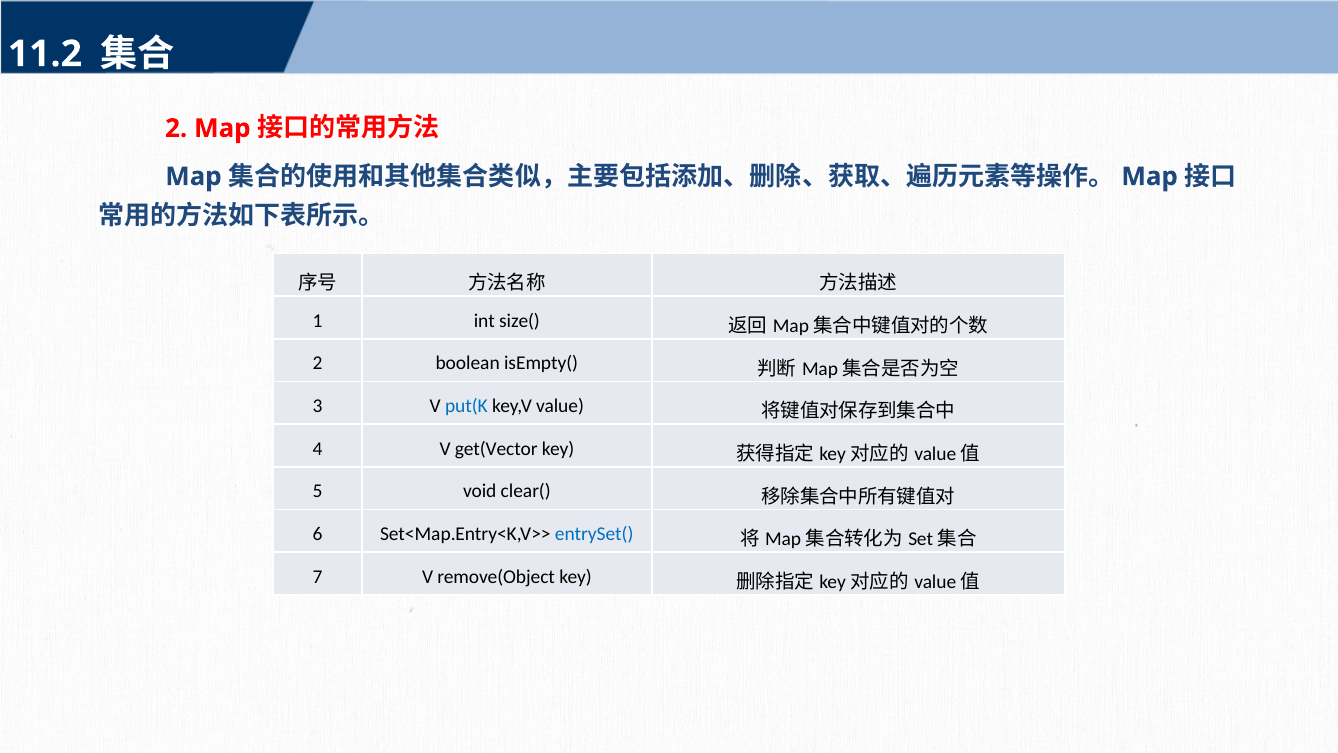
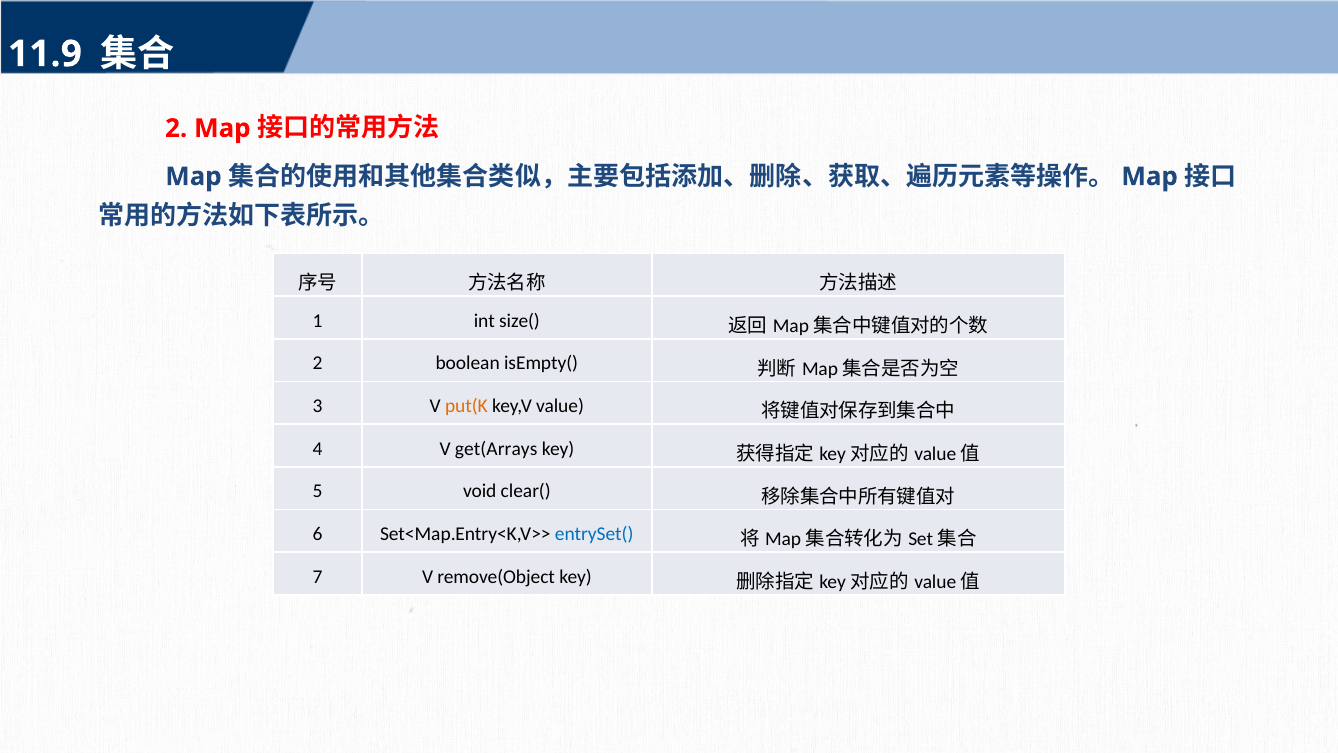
11.2: 11.2 -> 11.9 (45, 54)
put(K colour: blue -> orange (466, 406)
get(Vector: get(Vector -> get(Arrays (496, 449)
